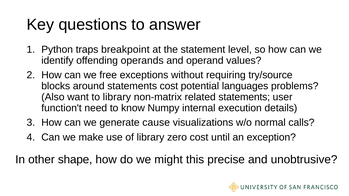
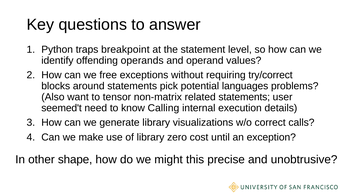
try/source: try/source -> try/correct (271, 75)
statements cost: cost -> pick (169, 86)
to library: library -> tensor (117, 97)
function't: function't -> seemed't (62, 108)
Numpy: Numpy -> Calling (163, 108)
generate cause: cause -> library (156, 123)
normal: normal -> correct (270, 123)
